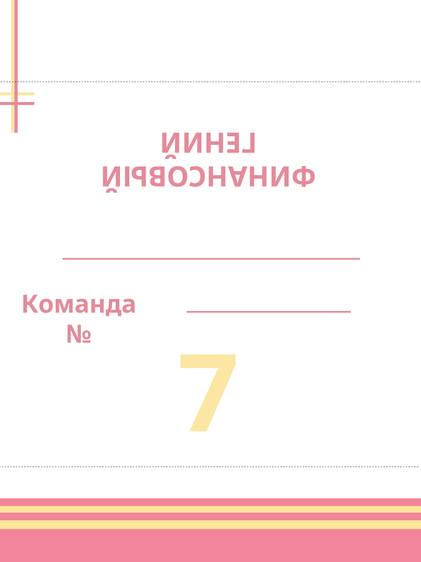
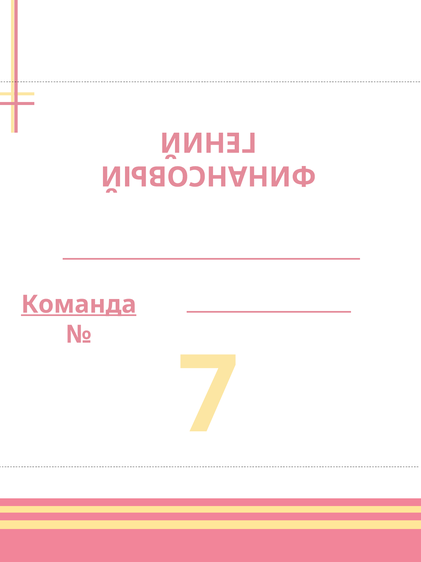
Команда underline: none -> present (79, 304)
